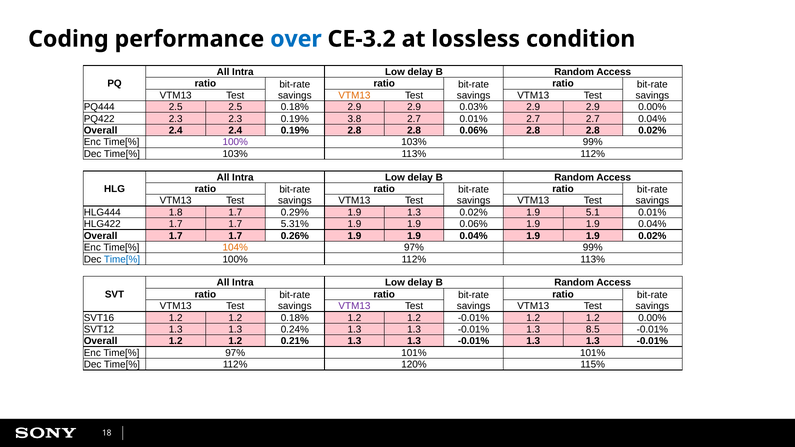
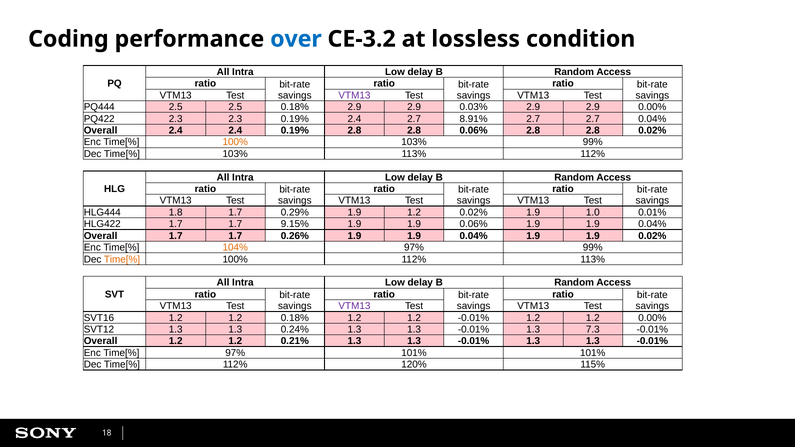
VTM13 colour: orange -> purple (354, 95)
0.19% 3.8: 3.8 -> 2.4 (354, 119)
2.7 0.01%: 0.01% -> 8.91% (474, 119)
100% colour: purple -> orange (235, 142)
1.9 1.3: 1.3 -> 1.2 (414, 212)
5.1: 5.1 -> 1.0 (593, 212)
5.31%: 5.31% -> 9.15% (295, 224)
Time[% colour: blue -> orange (122, 259)
8.5: 8.5 -> 7.3 (593, 329)
